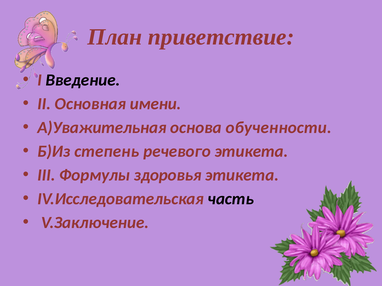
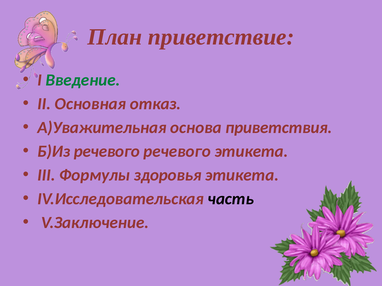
Введение colour: black -> green (83, 80)
имени: имени -> отказ (155, 104)
обученности: обученности -> приветствия (279, 128)
Б)Из степень: степень -> речевого (107, 151)
